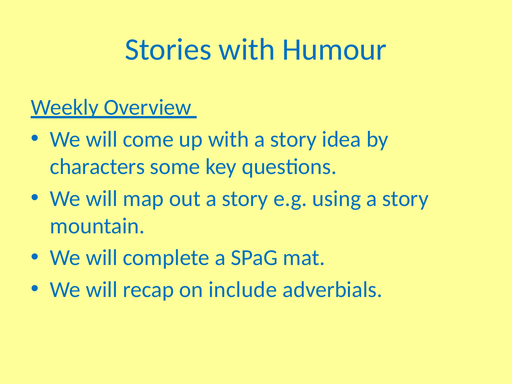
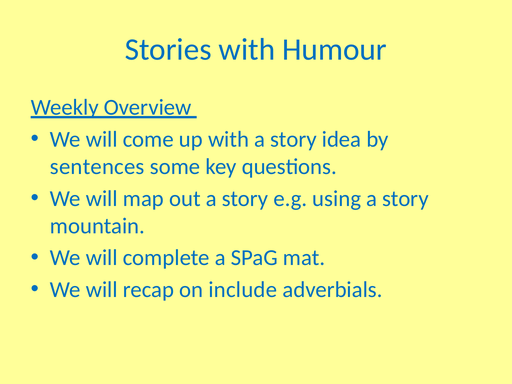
characters: characters -> sentences (97, 167)
